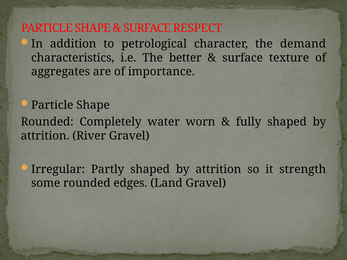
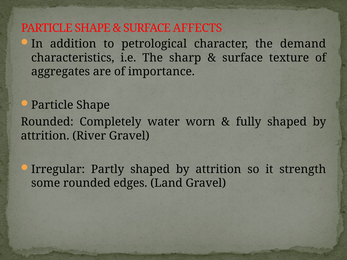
RESPECT: RESPECT -> AFFECTS (198, 28)
better: better -> sharp (185, 58)
